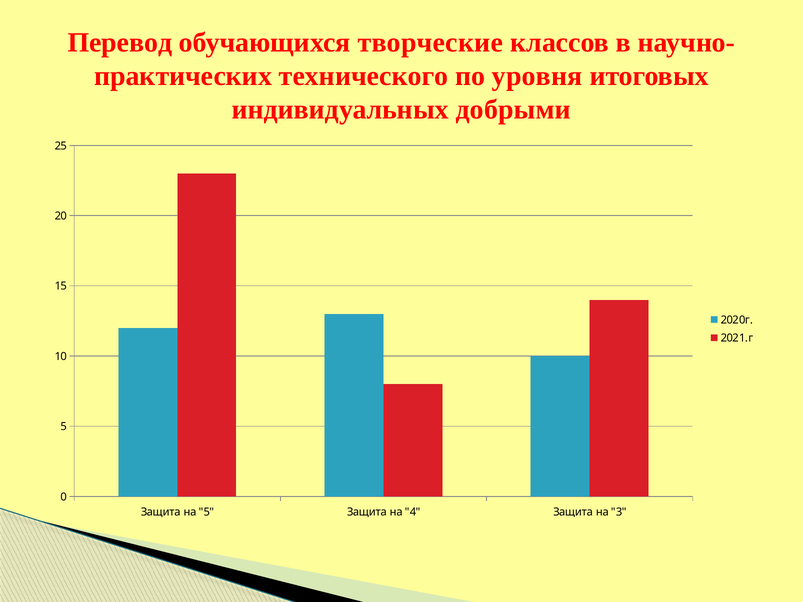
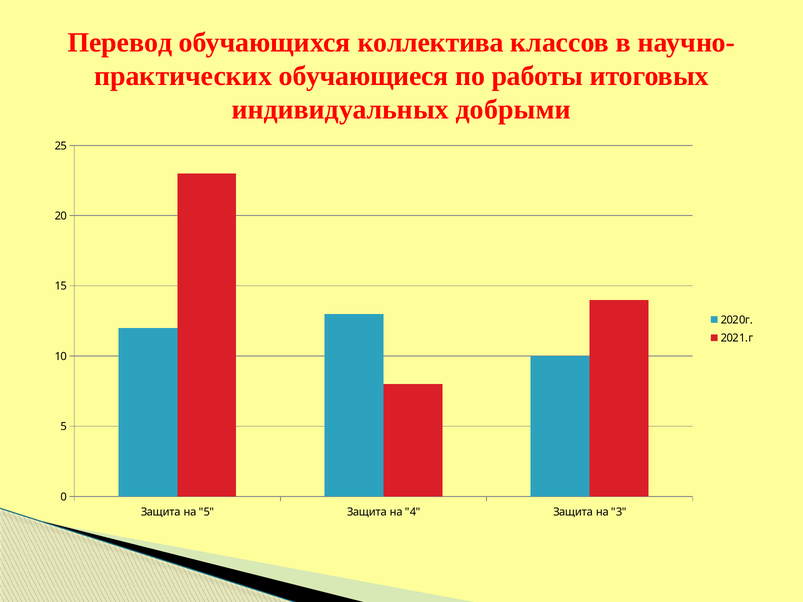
творческие: творческие -> коллектива (431, 43)
технического: технического -> обучающиеся (364, 76)
уровня: уровня -> работы (537, 76)
